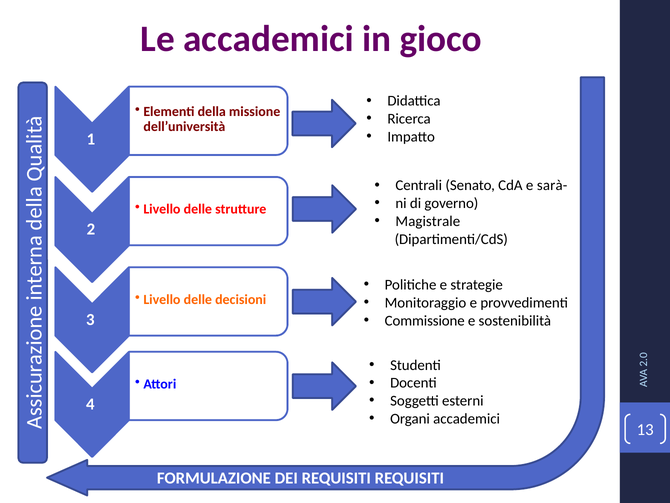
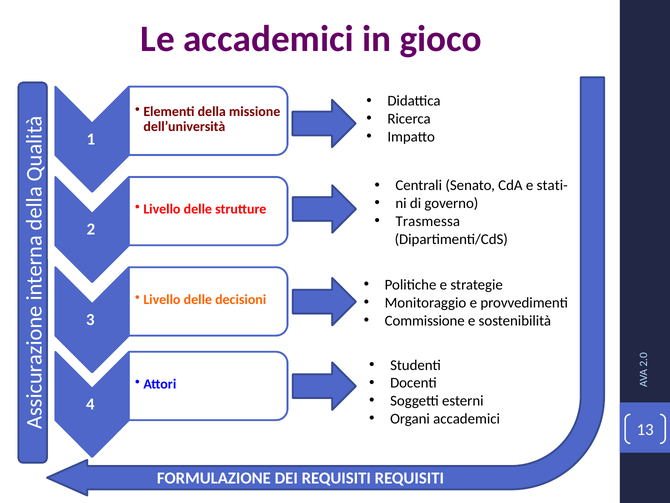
sarà-: sarà- -> stati- (552, 185)
Magistrale: Magistrale -> Trasmessa (428, 221)
